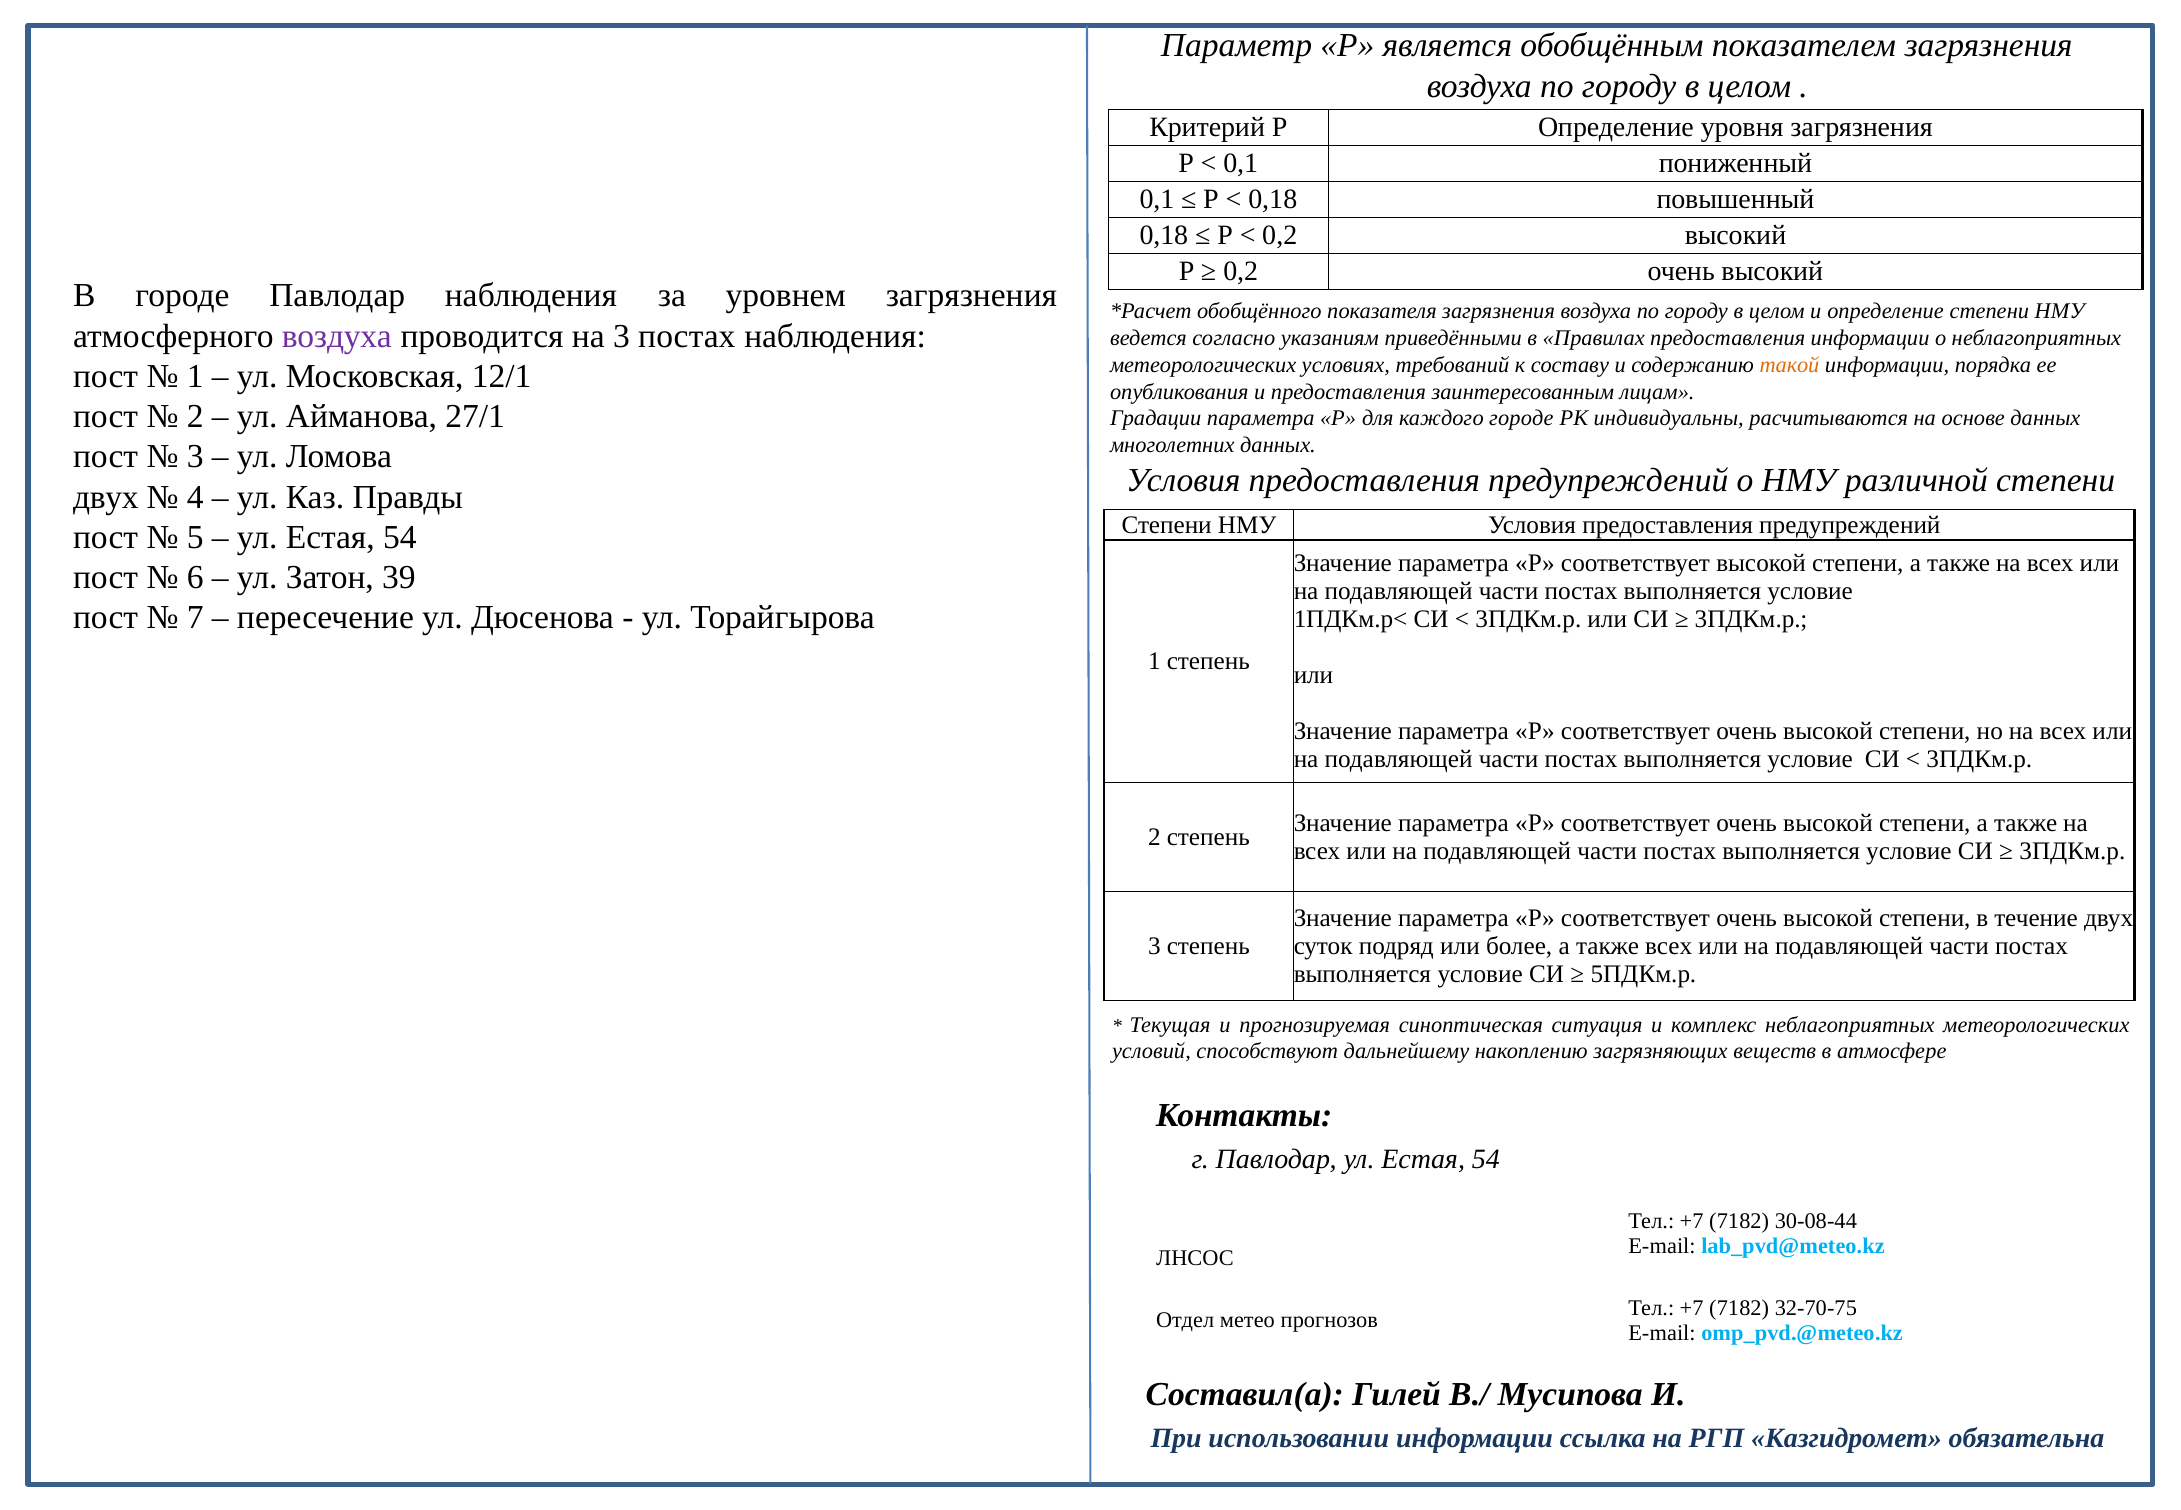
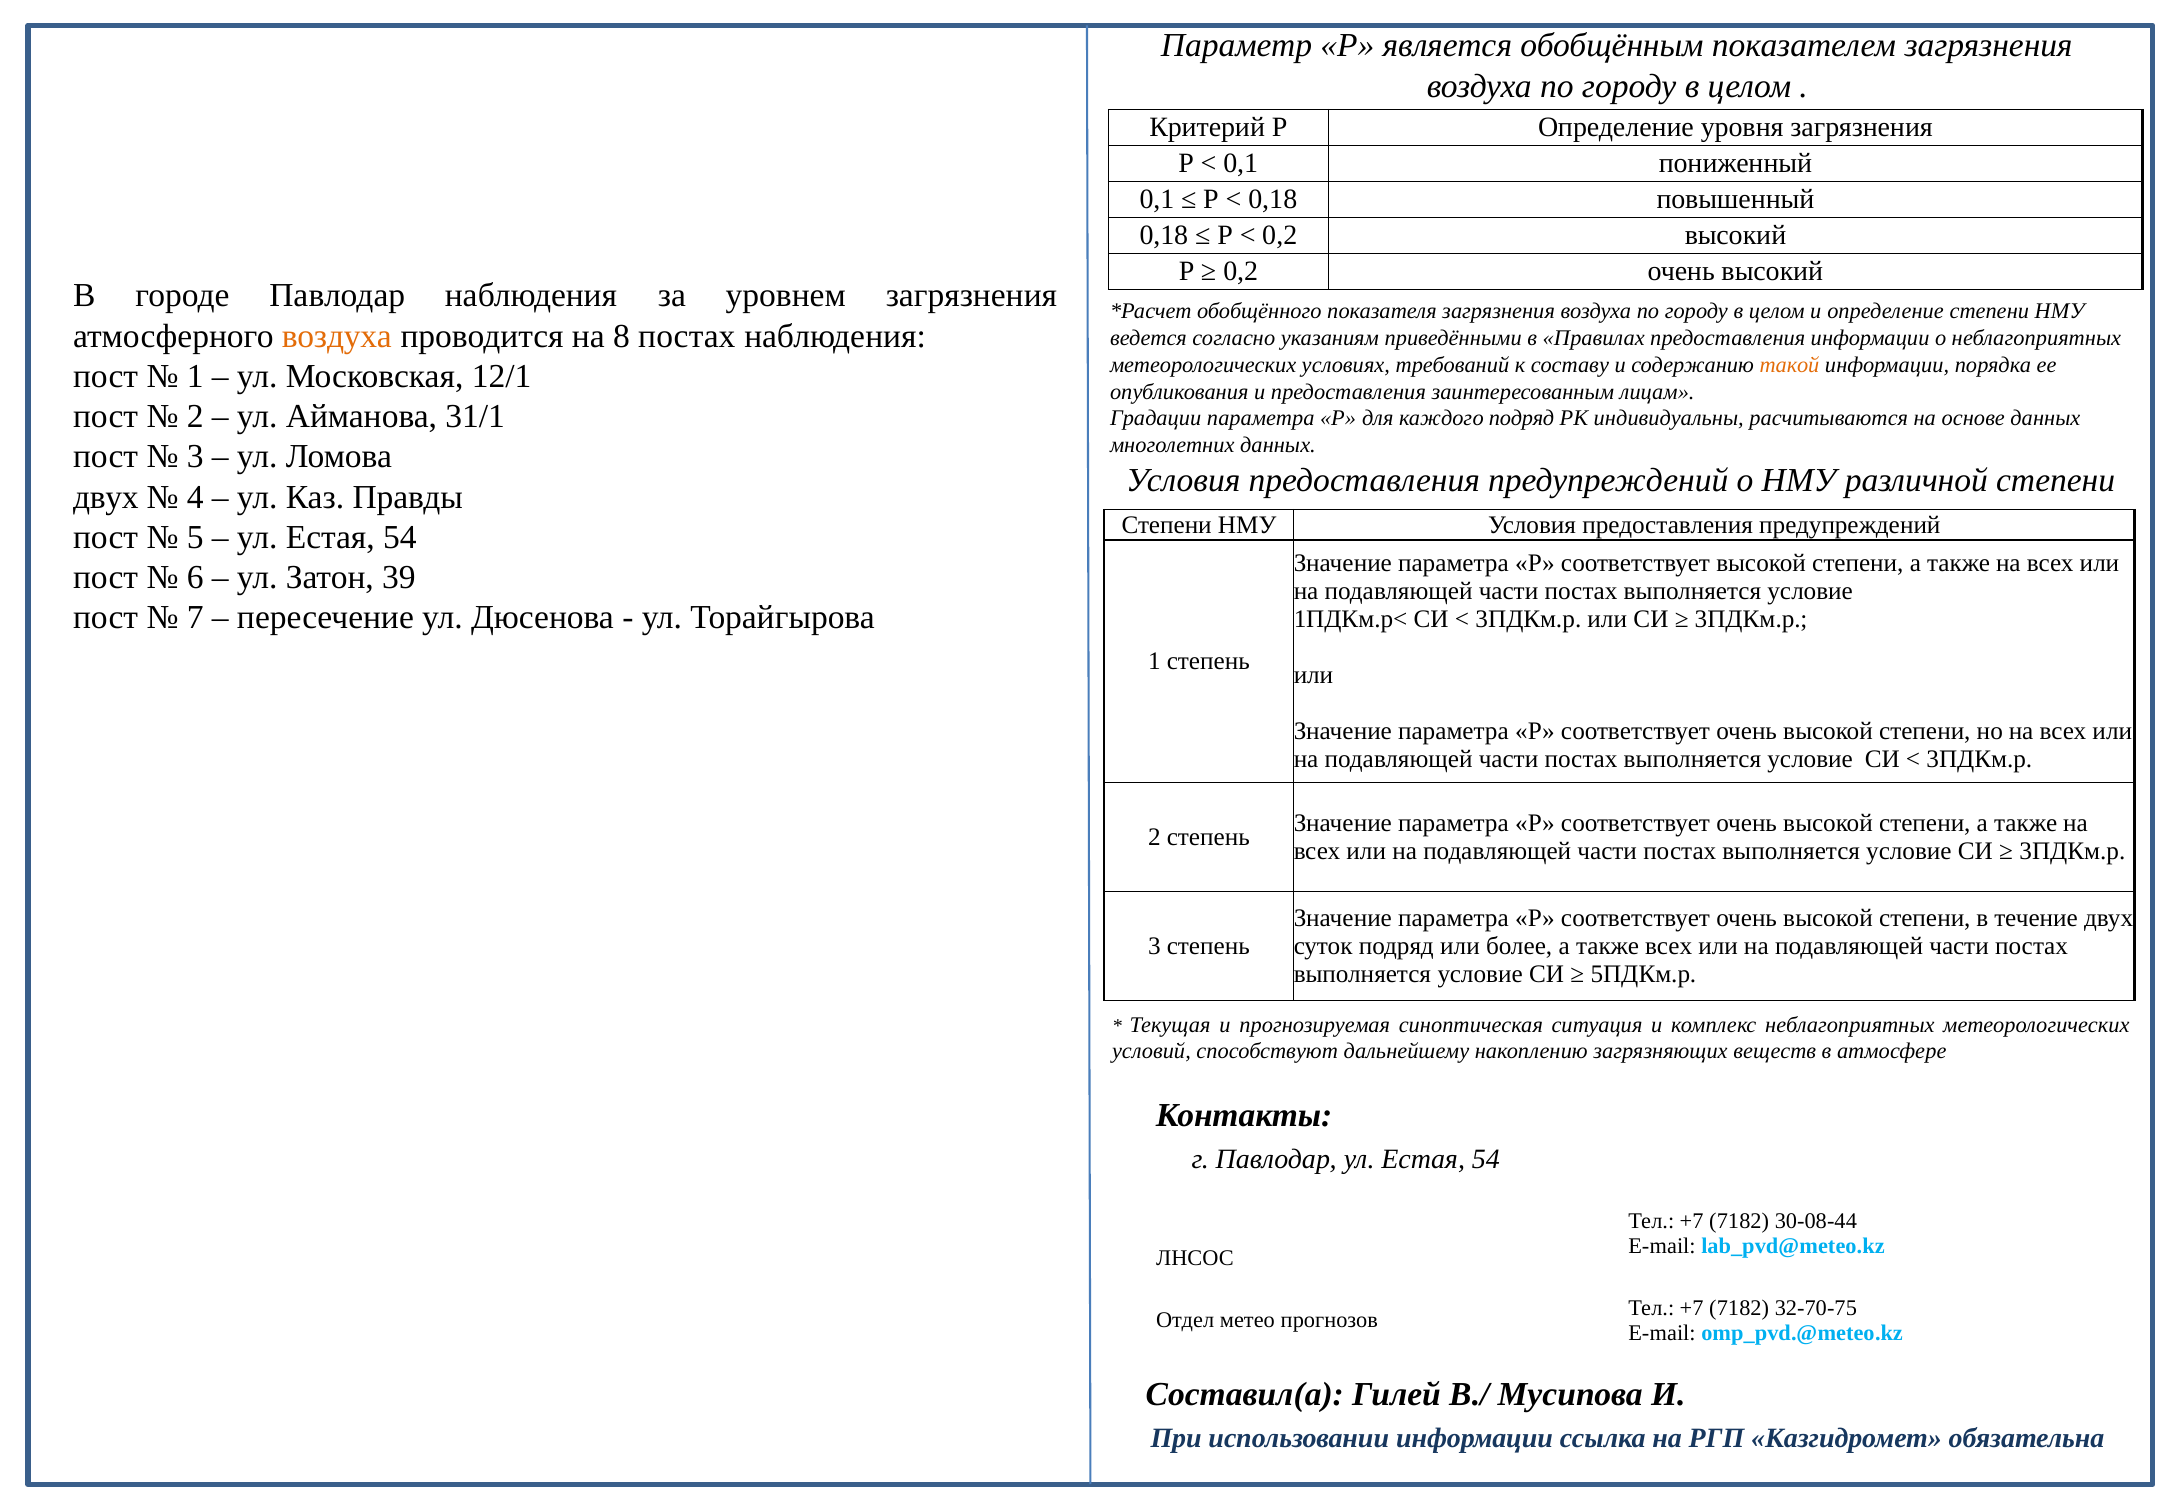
воздуха colour: purple -> orange (337, 336)
на 3: 3 -> 8 (621, 336)
27/1: 27/1 -> 31/1 (475, 417)
каждого городе: городе -> подряд (1522, 418)
